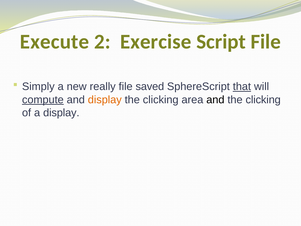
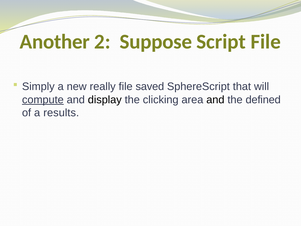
Execute: Execute -> Another (55, 42)
Exercise: Exercise -> Suppose (156, 42)
that underline: present -> none (242, 87)
display colour: orange -> black (105, 100)
clicking: clicking -> defined (263, 100)
a display: display -> results (61, 113)
